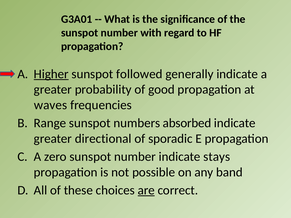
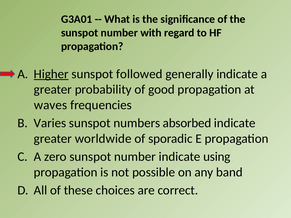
Range: Range -> Varies (50, 123)
directional: directional -> worldwide (103, 139)
stays: stays -> using (217, 157)
are underline: present -> none (146, 191)
